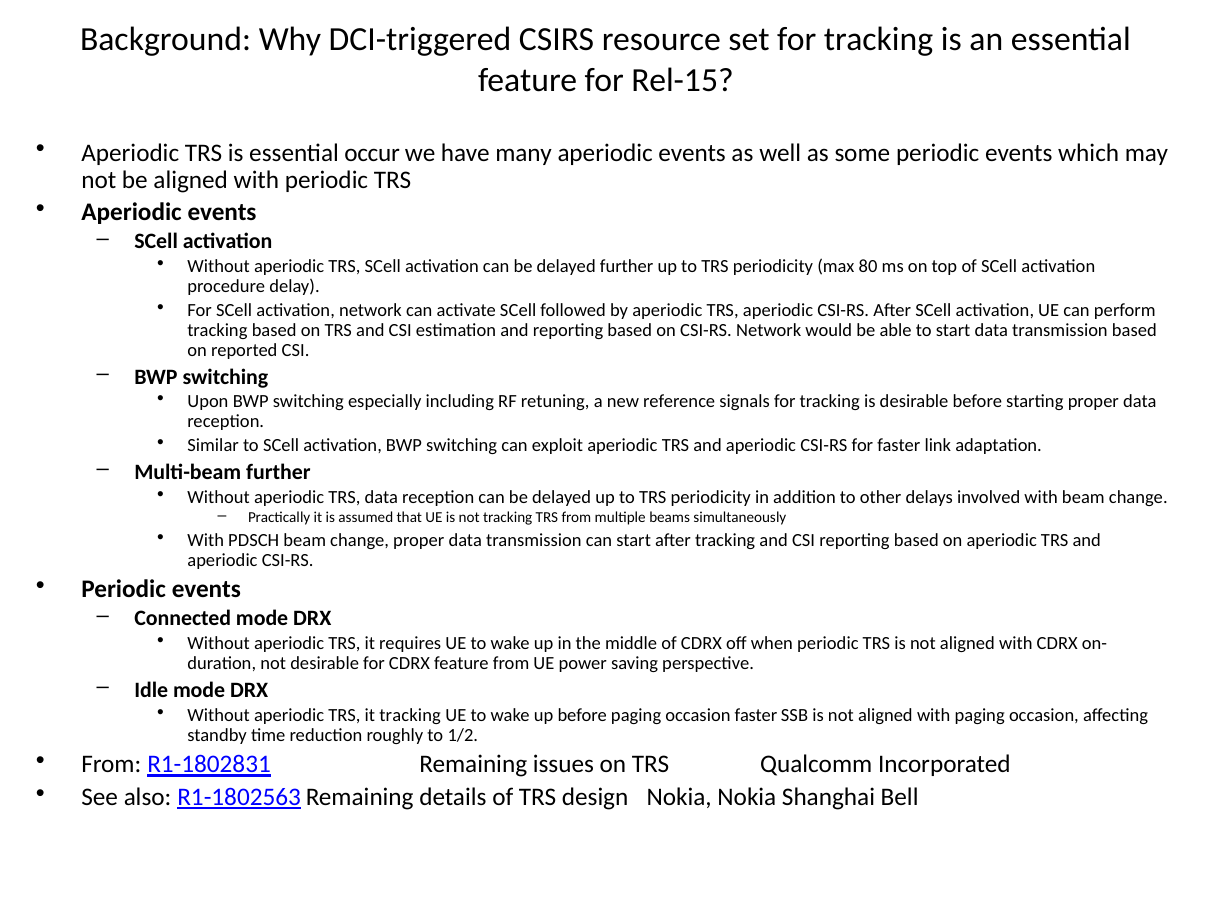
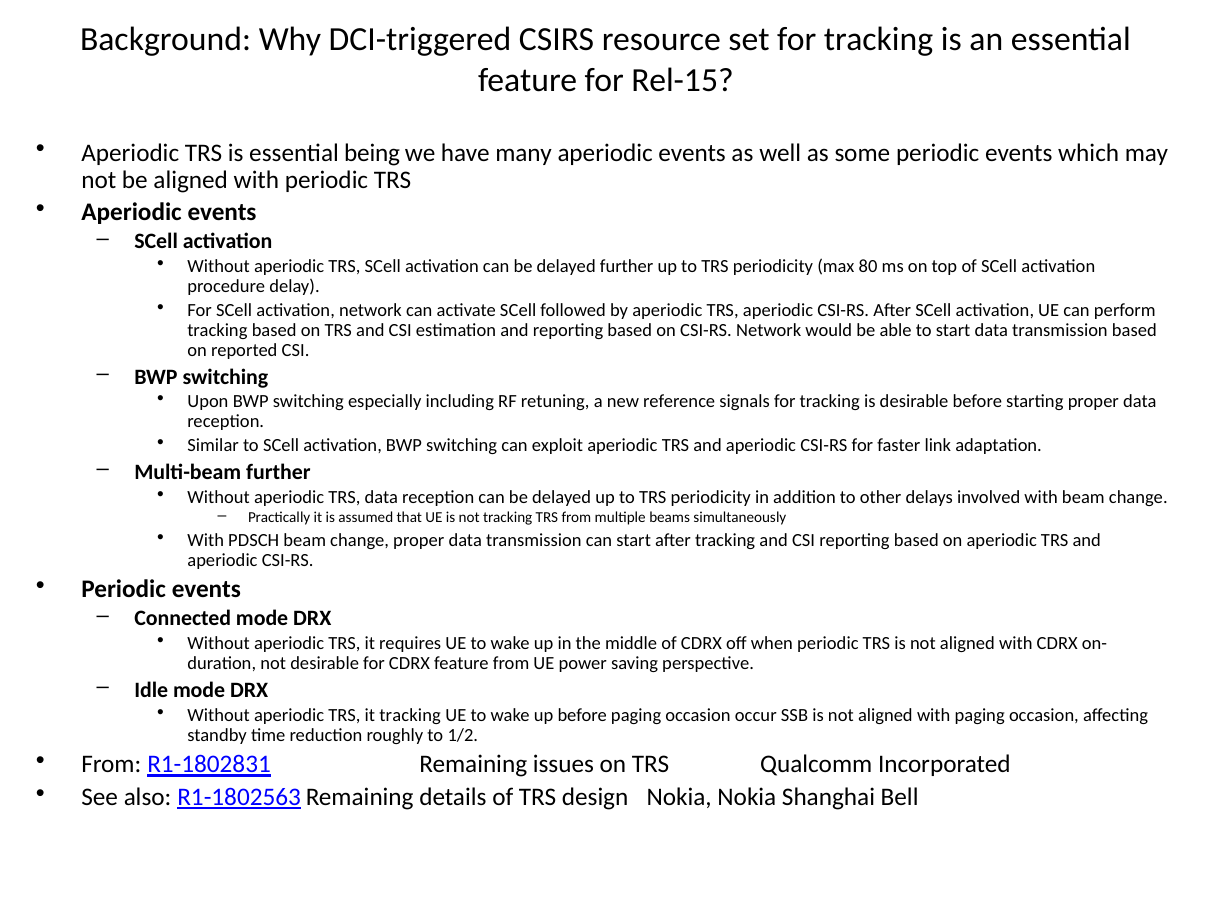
occur: occur -> being (372, 153)
occasion faster: faster -> occur (756, 715)
